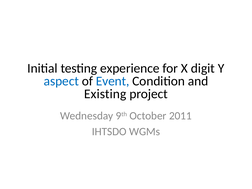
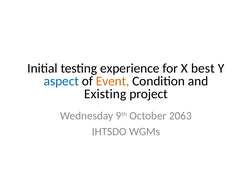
digit: digit -> best (203, 68)
Event colour: blue -> orange (113, 81)
2011: 2011 -> 2063 (180, 116)
